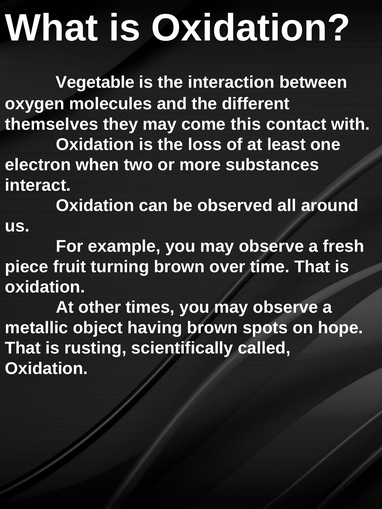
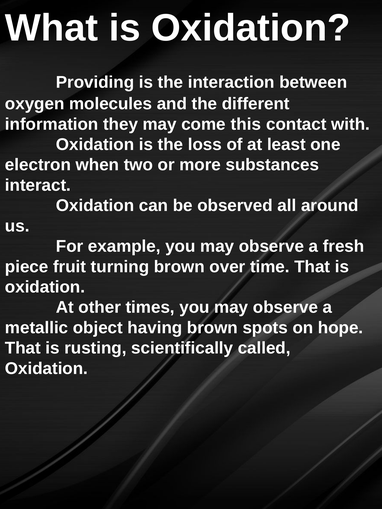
Vegetable: Vegetable -> Providing (95, 82)
themselves: themselves -> information (52, 124)
